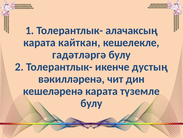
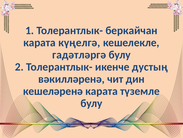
алачаксың: алачаксың -> беркайчан (131, 30)
кайткан: кайткан -> күңелгә (79, 42)
